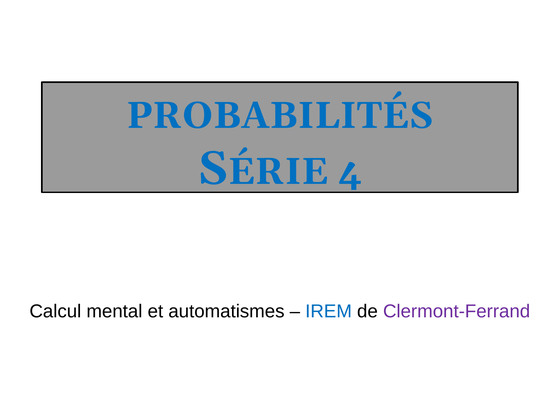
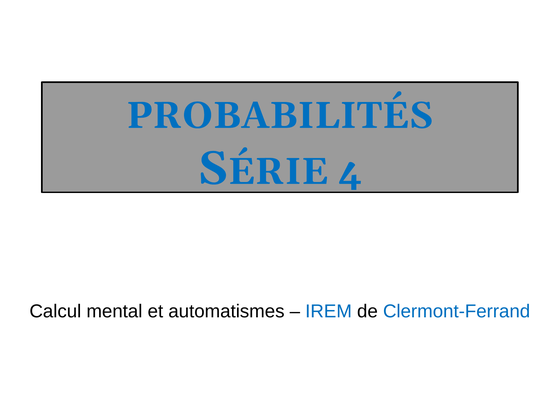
Clermont-Ferrand colour: purple -> blue (457, 311)
